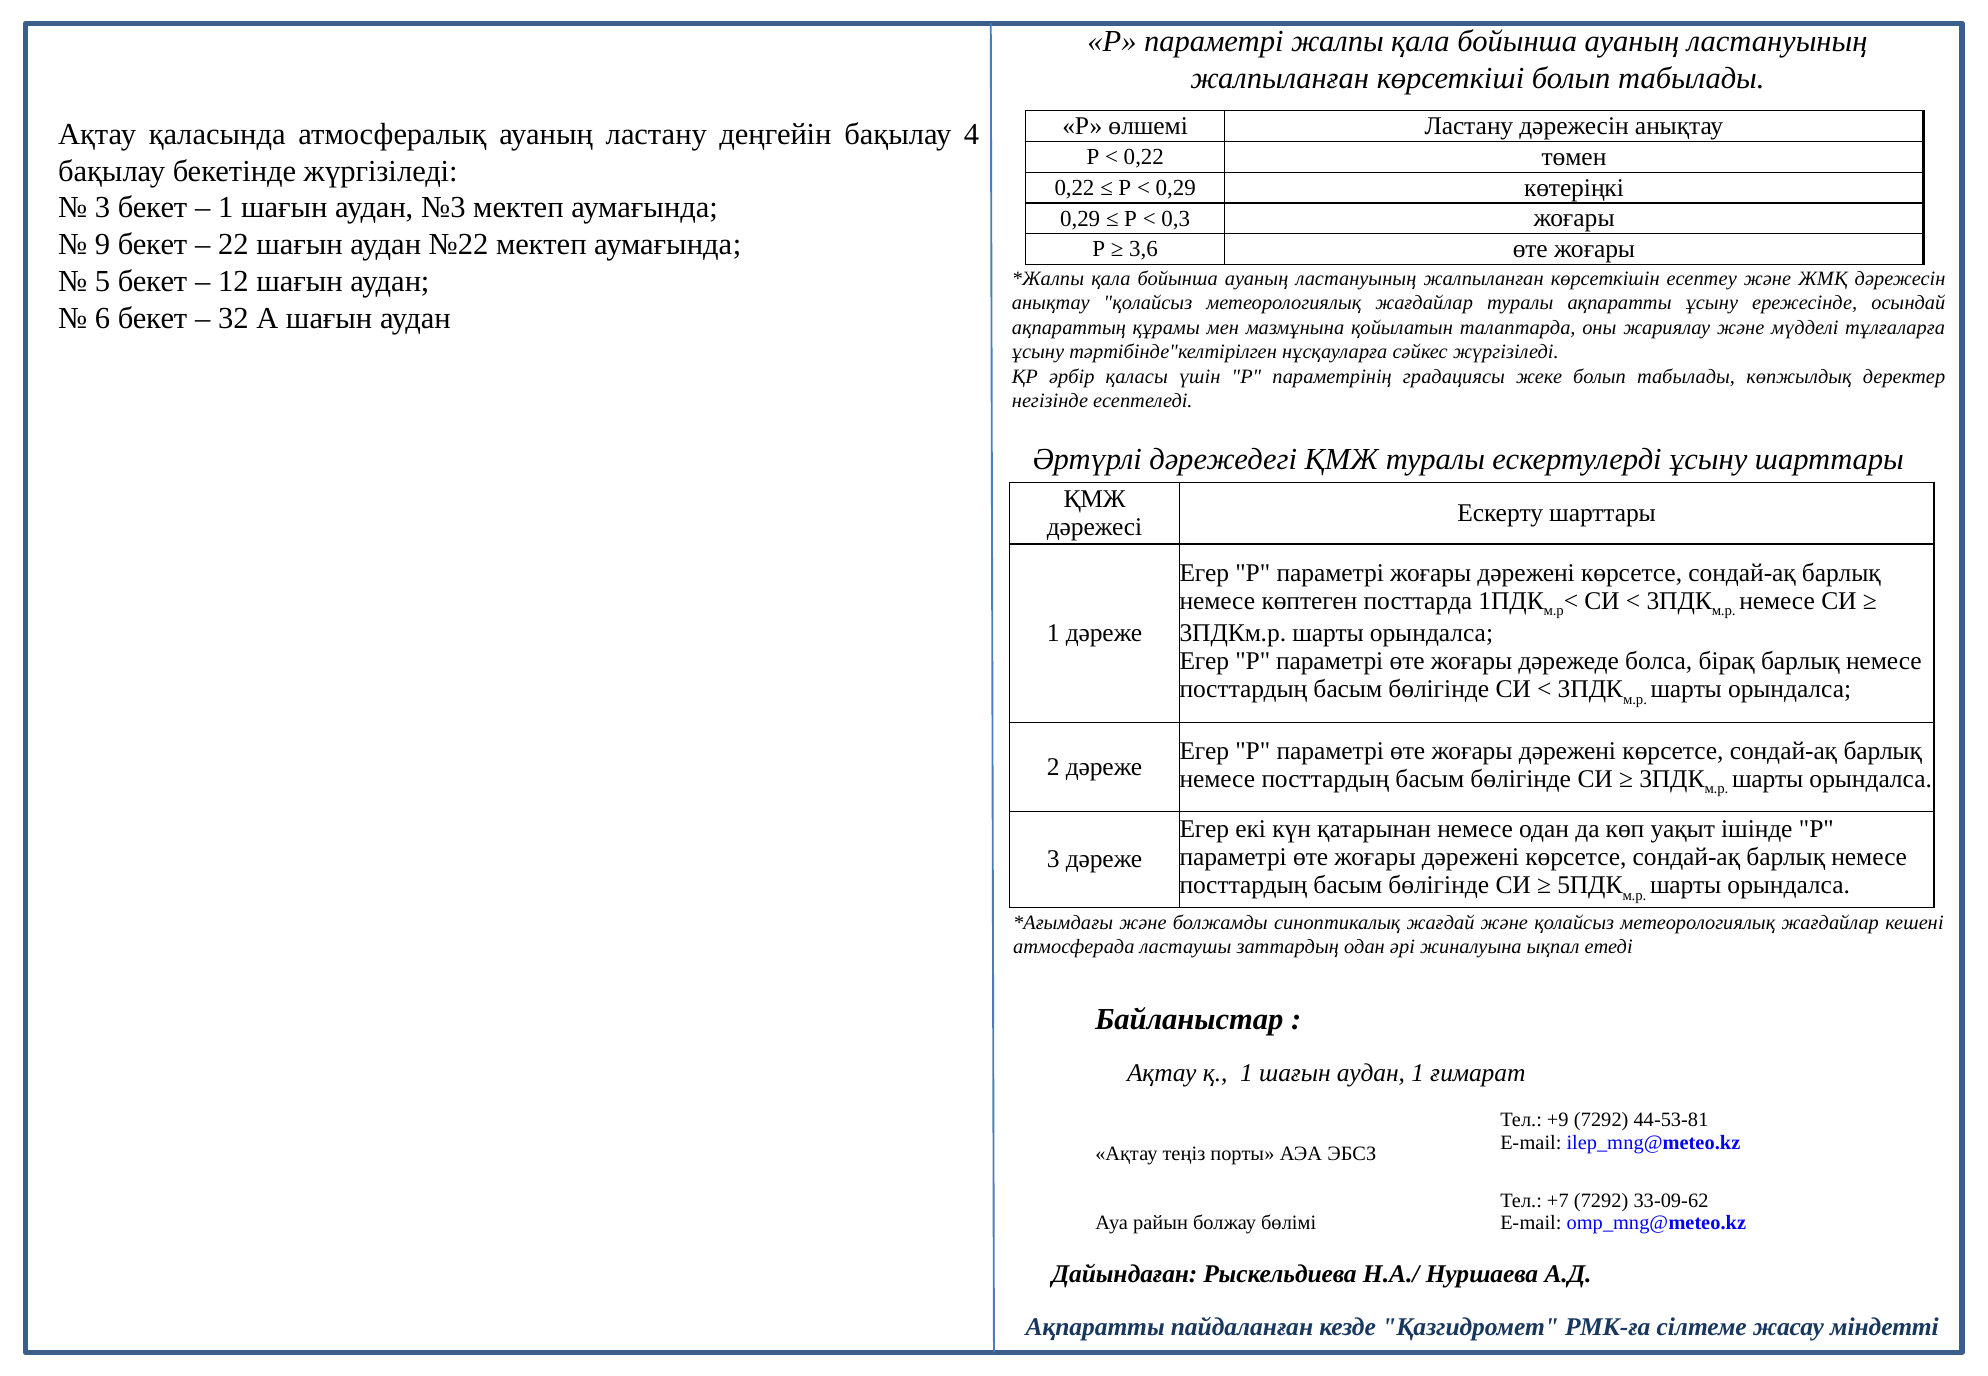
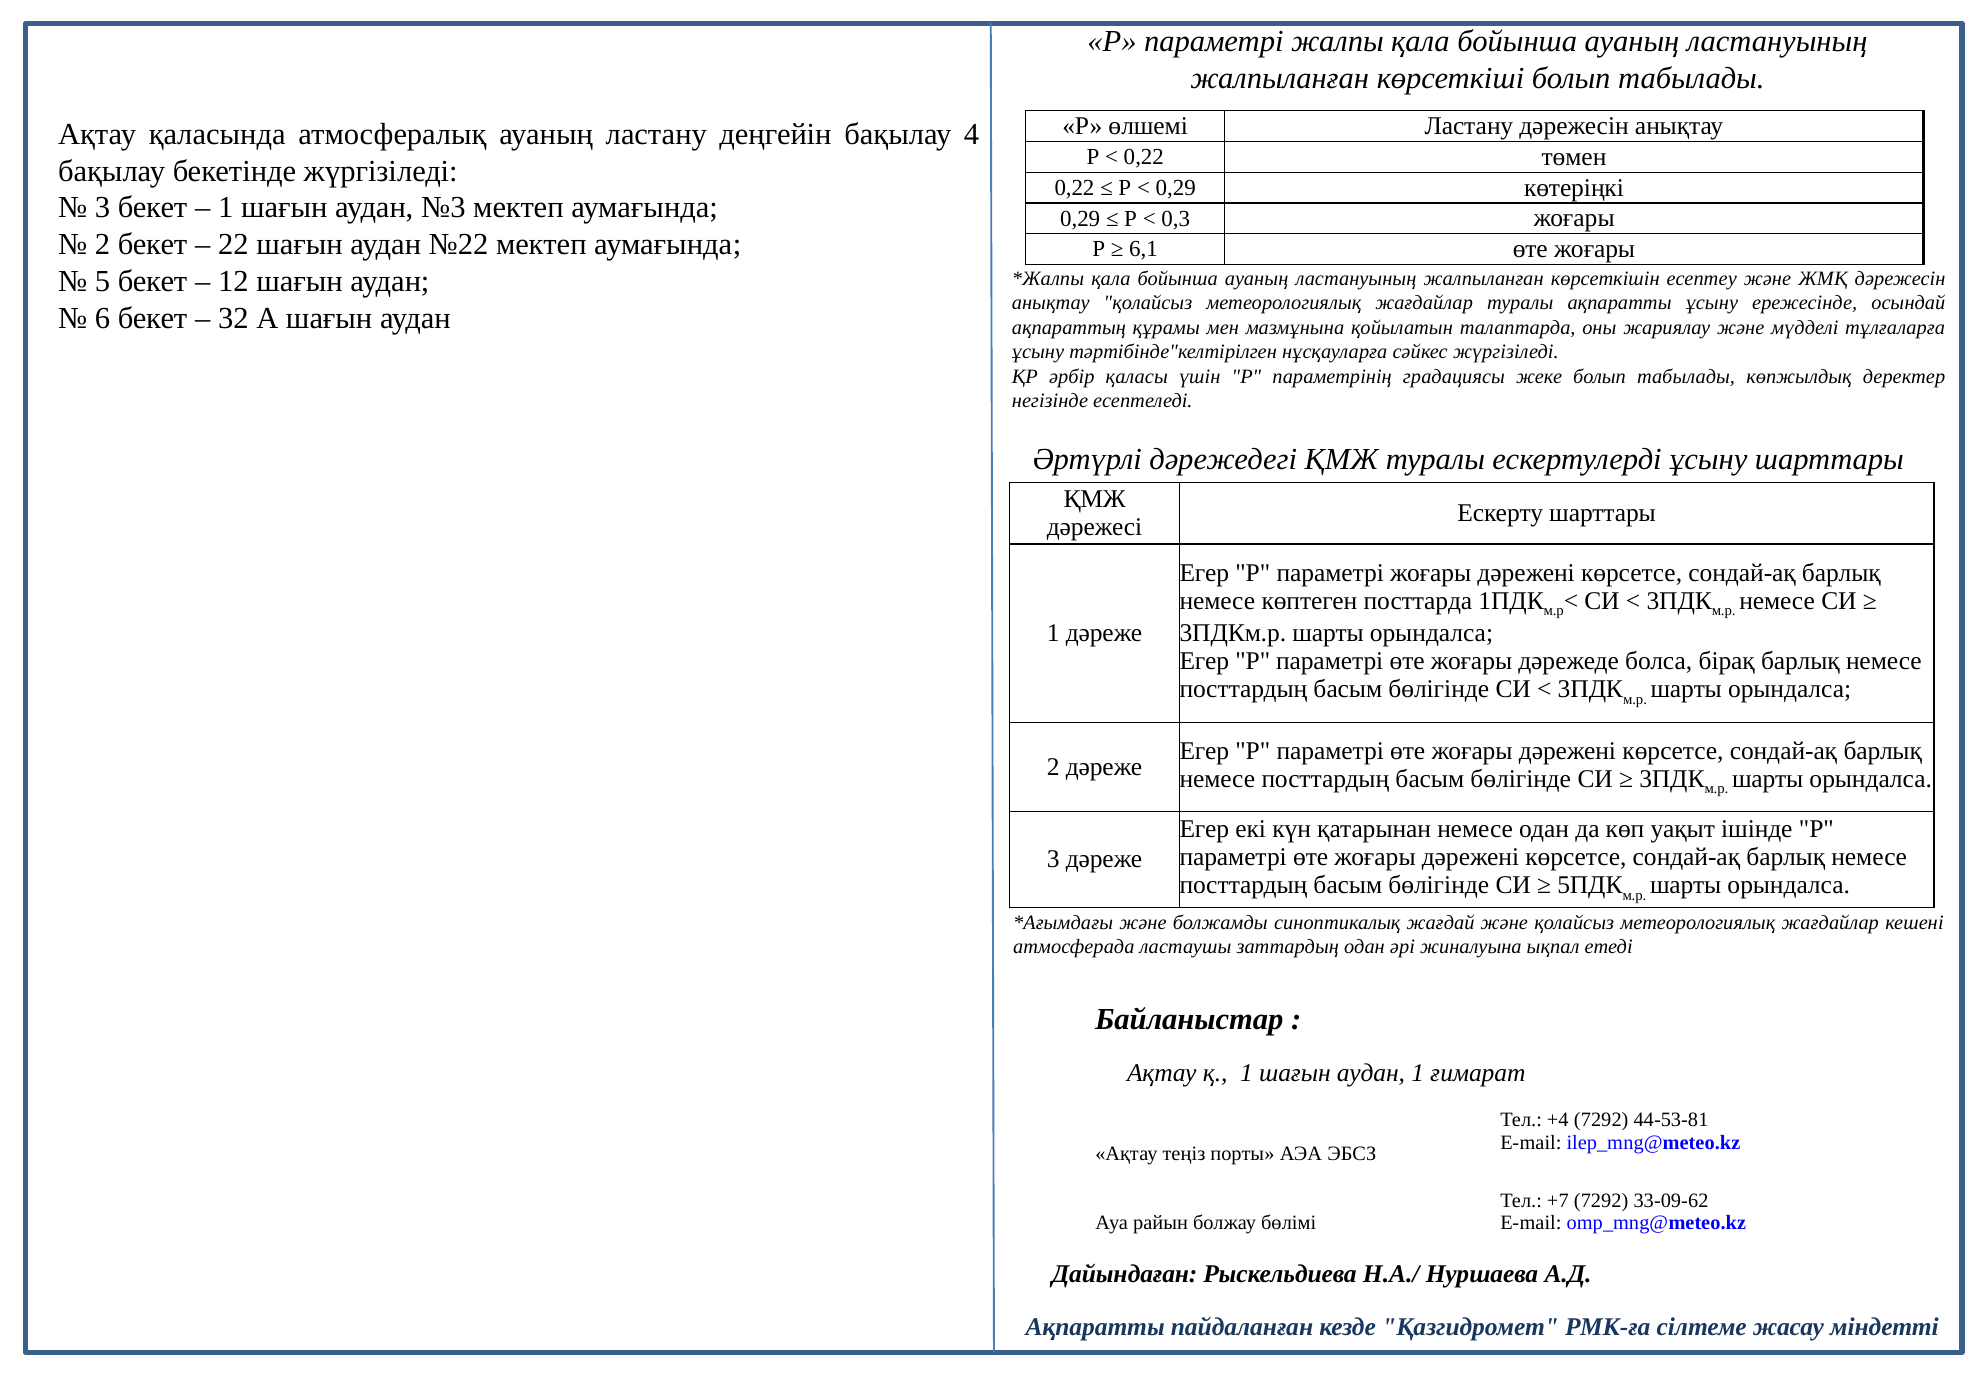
9: 9 -> 2 (103, 245)
3,6: 3,6 -> 6,1 (1143, 249)
+9: +9 -> +4 (1558, 1120)
